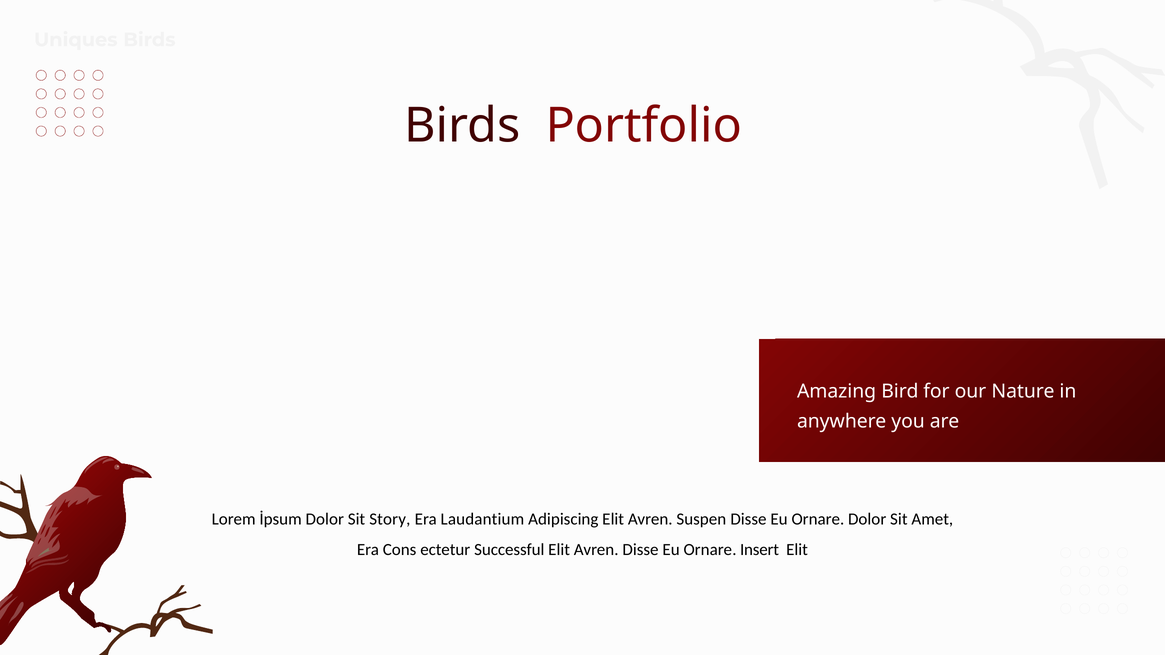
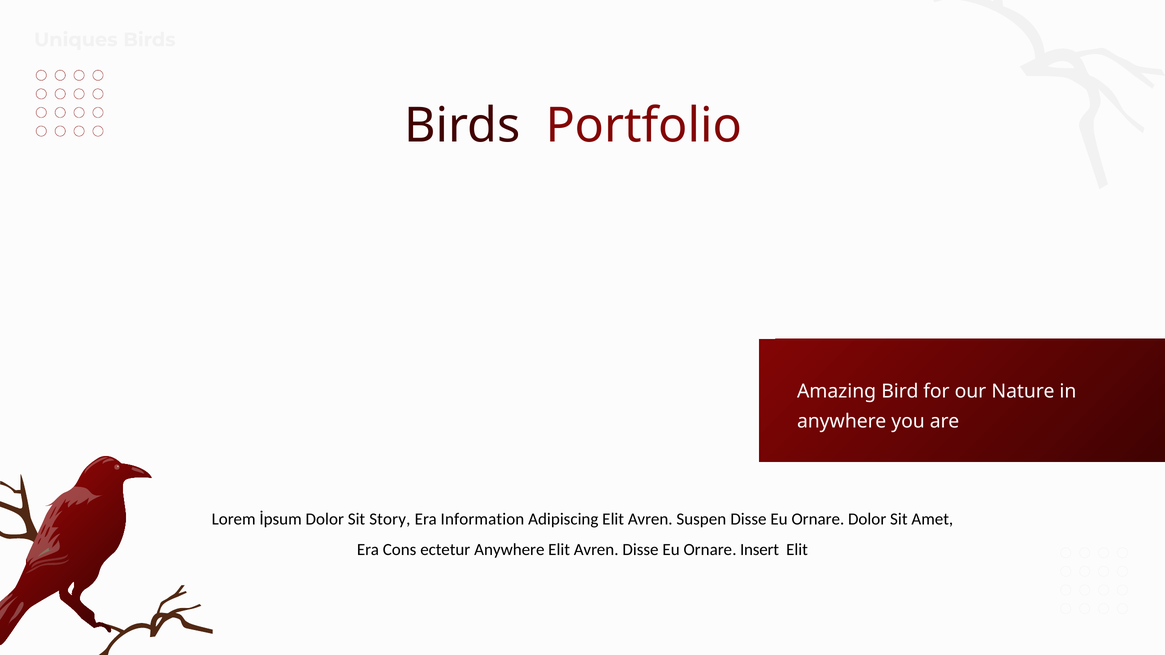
Laudantium: Laudantium -> Information (482, 519)
ectetur Successful: Successful -> Anywhere (509, 550)
